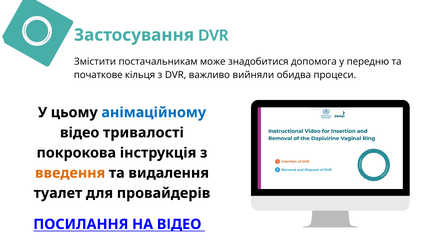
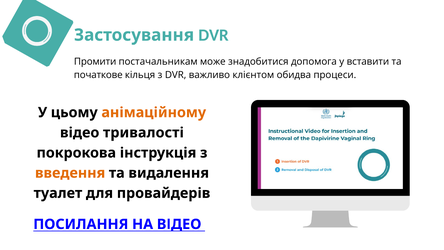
Змістити: Змістити -> Промити (95, 62)
передню: передню -> вставити (368, 62)
вийняли: вийняли -> клієнтом (253, 75)
анімаційному colour: blue -> orange (154, 112)
